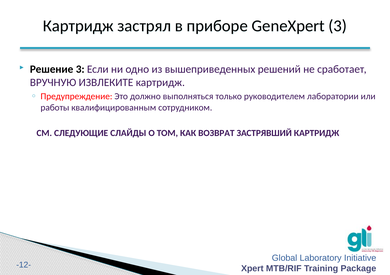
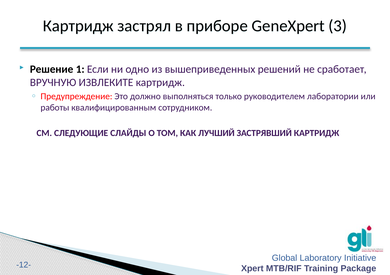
Решение 3: 3 -> 1 (80, 69)
ВОЗВРАТ: ВОЗВРАТ -> ЛУЧШИЙ (216, 133)
